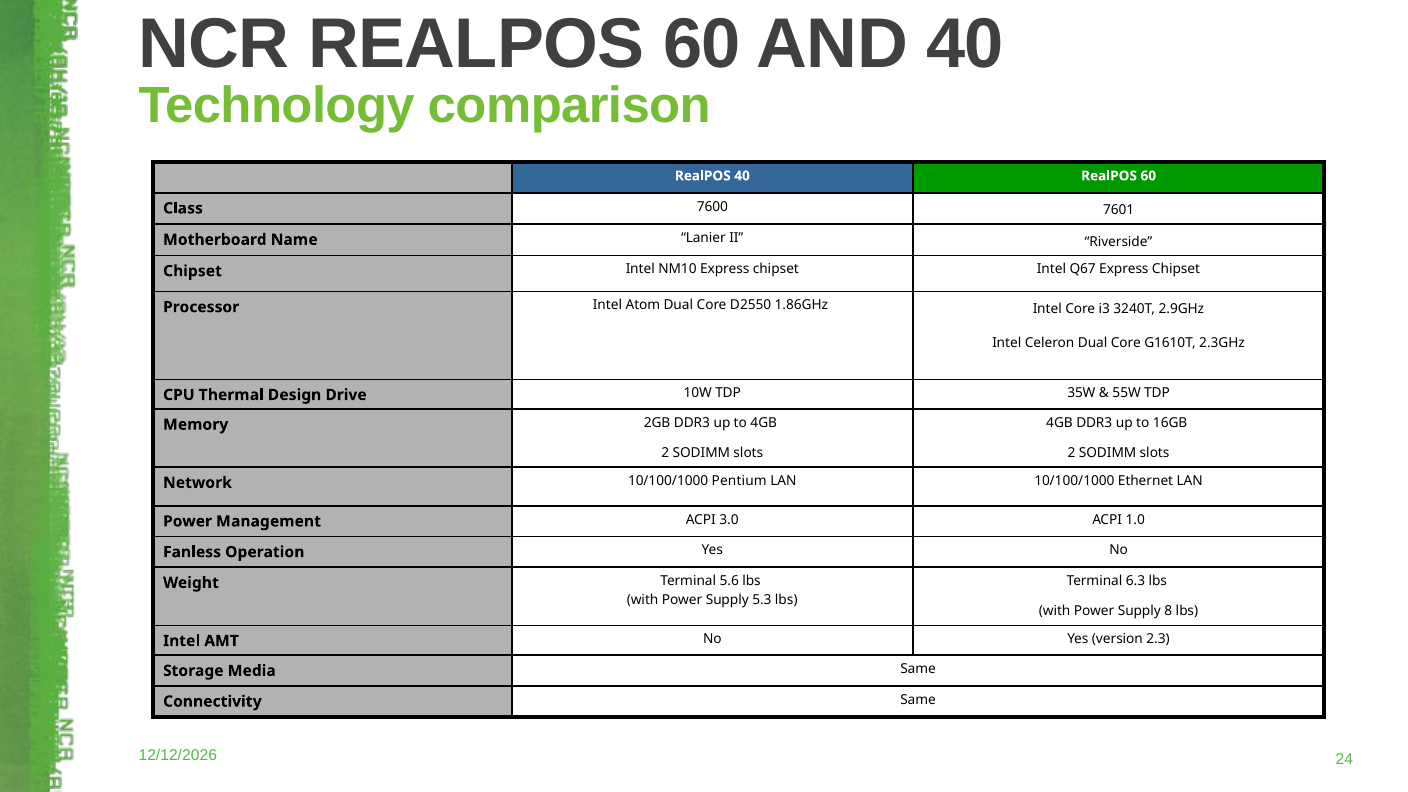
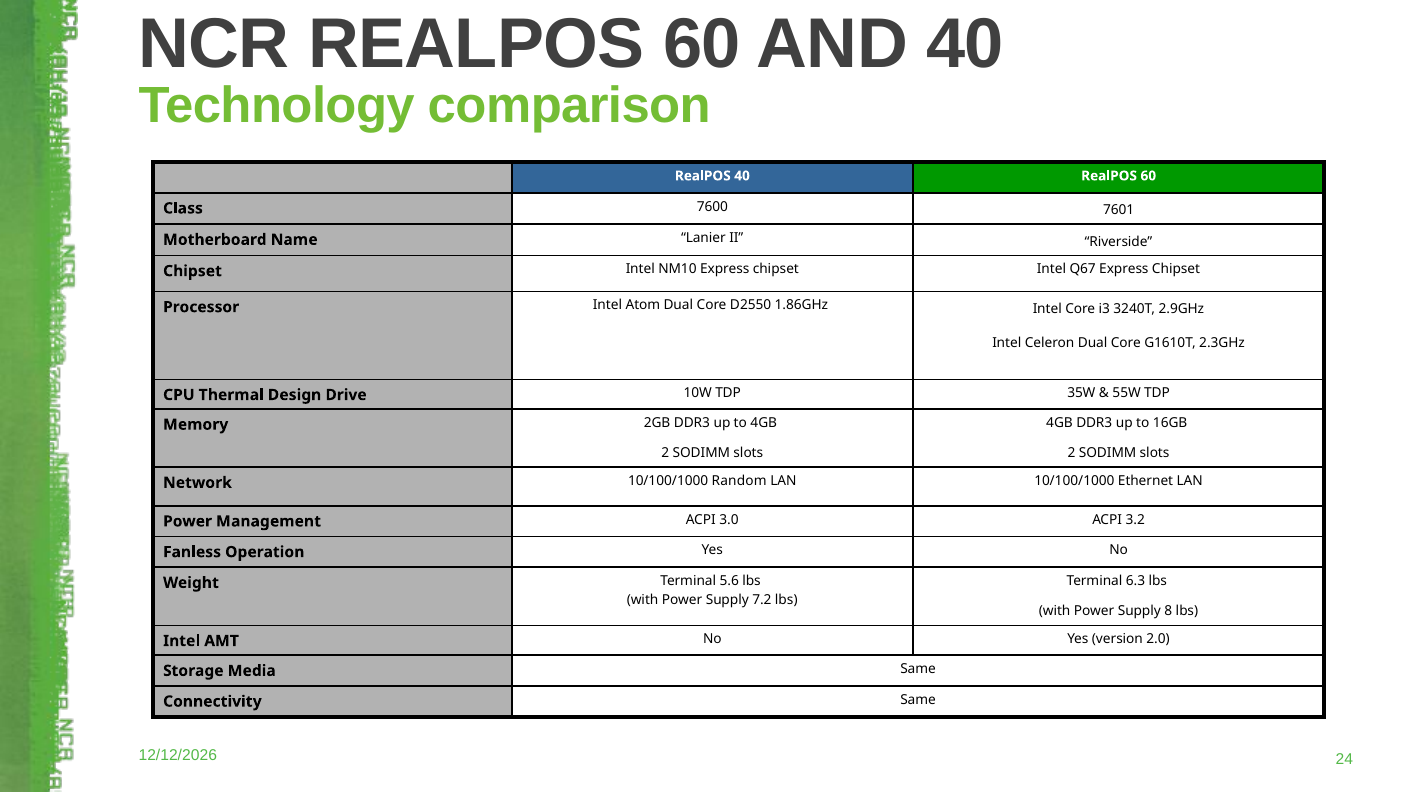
Pentium: Pentium -> Random (739, 481)
1.0: 1.0 -> 3.2 (1135, 520)
5.3: 5.3 -> 7.2 (762, 600)
2.3: 2.3 -> 2.0 (1158, 639)
